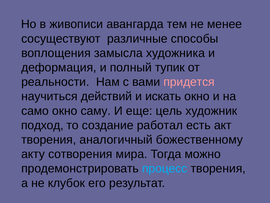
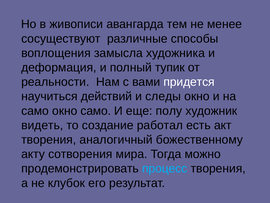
придется colour: pink -> white (189, 82)
искать: искать -> следы (163, 96)
окно саму: саму -> само (96, 111)
цель: цель -> полу (169, 111)
подход: подход -> видеть (42, 125)
